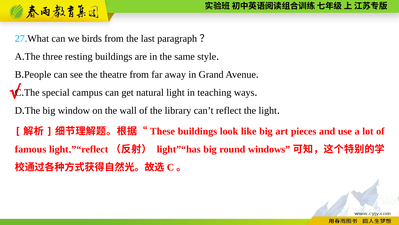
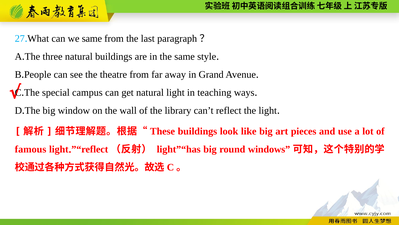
we birds: birds -> same (92, 39)
three resting: resting -> natural (79, 57)
